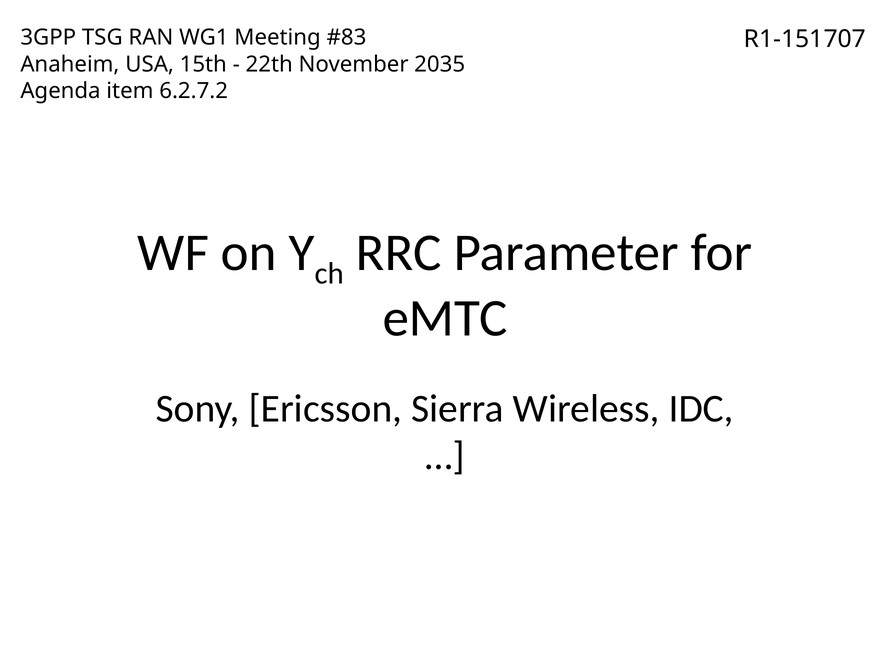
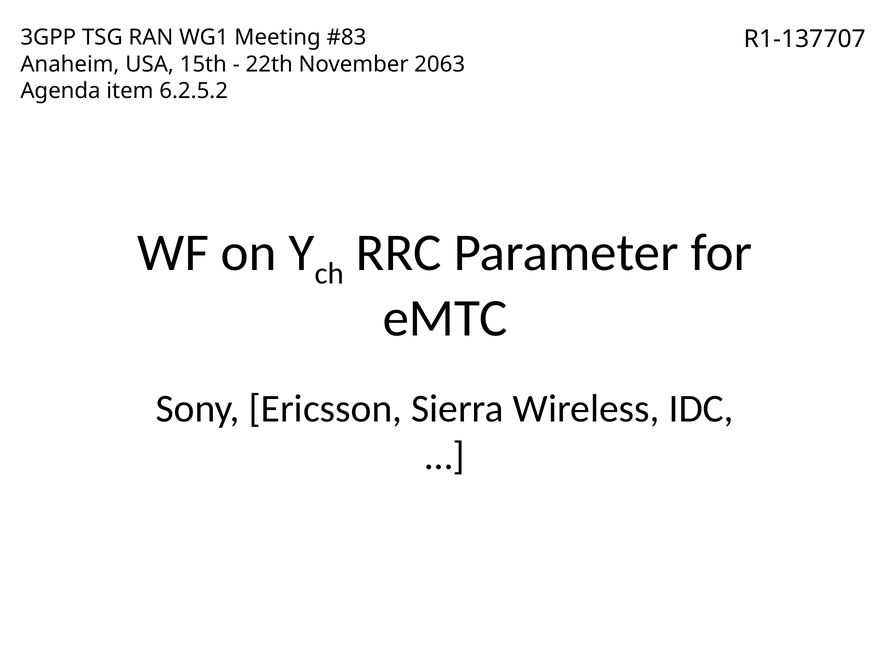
R1-151707: R1-151707 -> R1-137707 (805, 39)
2035: 2035 -> 2063 (440, 64)
6.2.7.2: 6.2.7.2 -> 6.2.5.2 (194, 91)
